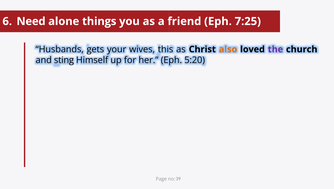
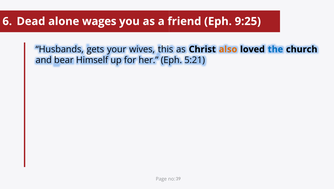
Need: Need -> Dead (31, 21)
things: things -> wages (99, 21)
7:25: 7:25 -> 9:25 (248, 21)
the colour: purple -> blue (275, 49)
sting: sting -> bear (64, 60)
5:20: 5:20 -> 5:21 (195, 60)
